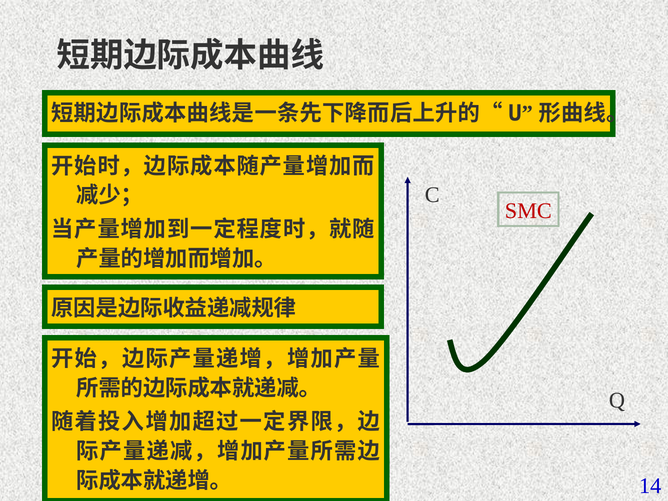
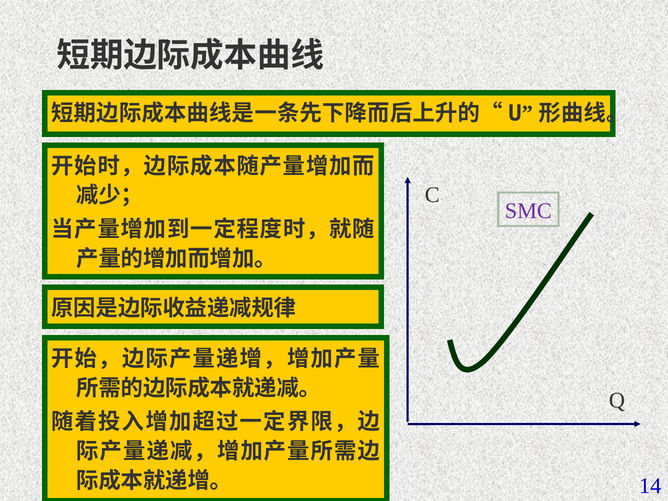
SMC colour: red -> purple (528, 211)
